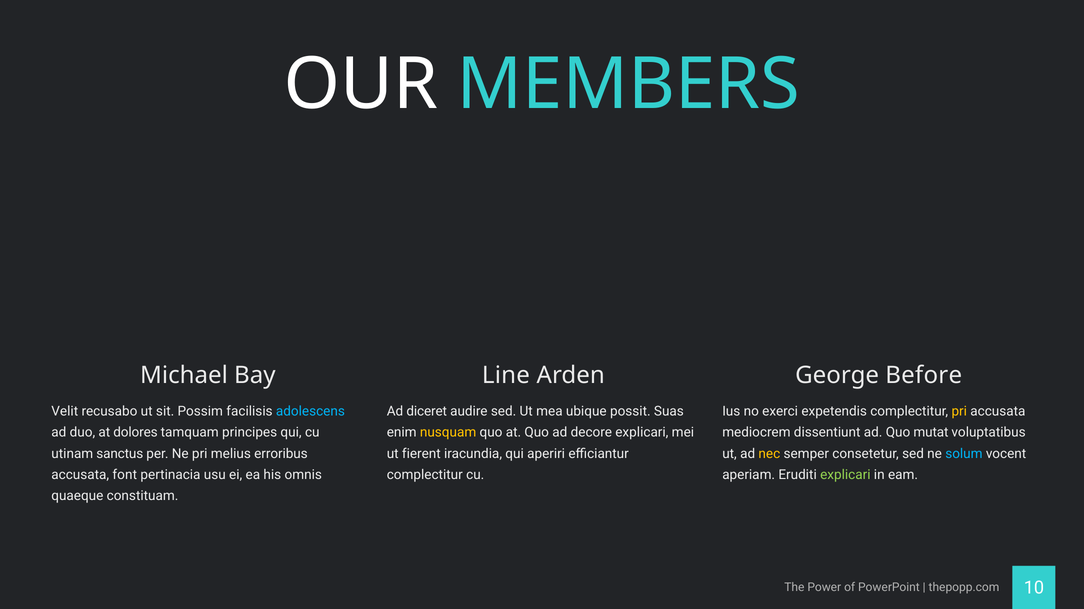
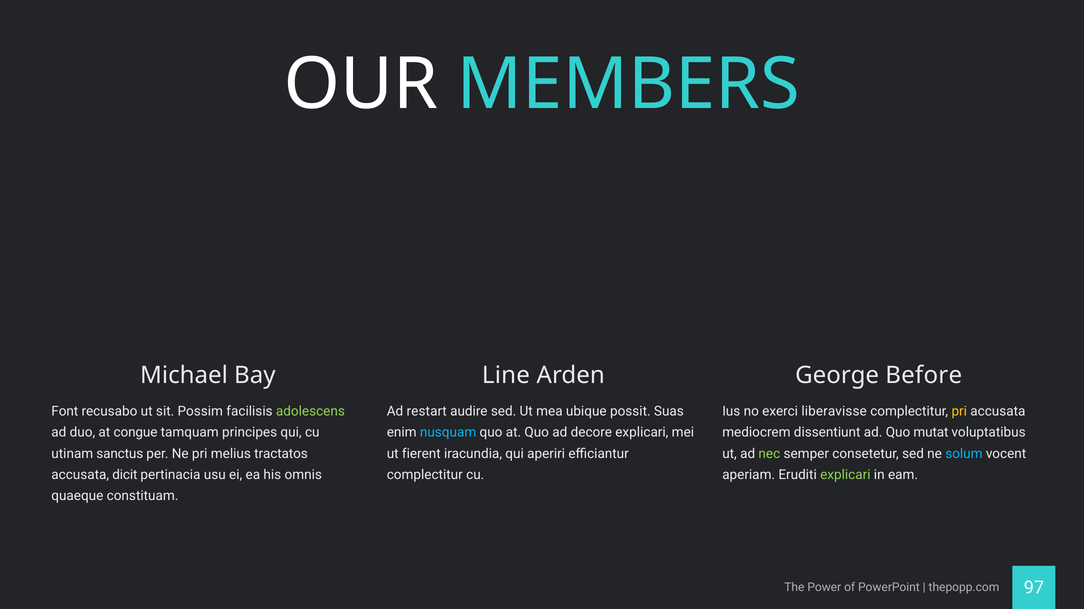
Velit: Velit -> Font (65, 412)
adolescens colour: light blue -> light green (310, 412)
diceret: diceret -> restart (427, 412)
expetendis: expetendis -> liberavisse (834, 412)
dolores: dolores -> congue (136, 433)
nusquam colour: yellow -> light blue (448, 433)
erroribus: erroribus -> tractatos (281, 454)
nec colour: yellow -> light green (769, 454)
font: font -> dicit (125, 475)
10: 10 -> 97 (1034, 589)
